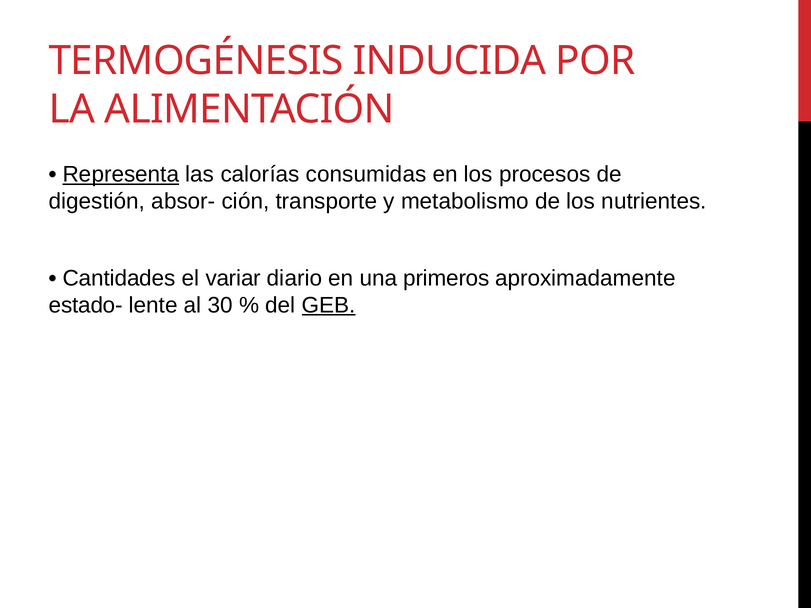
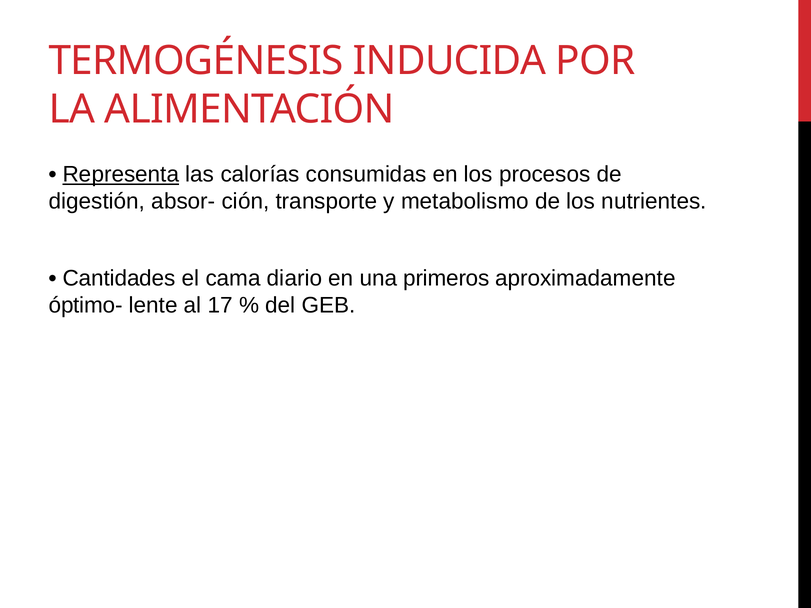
variar: variar -> cama (233, 278)
estado-: estado- -> óptimo- (86, 305)
30: 30 -> 17 (220, 305)
GEB underline: present -> none (329, 305)
